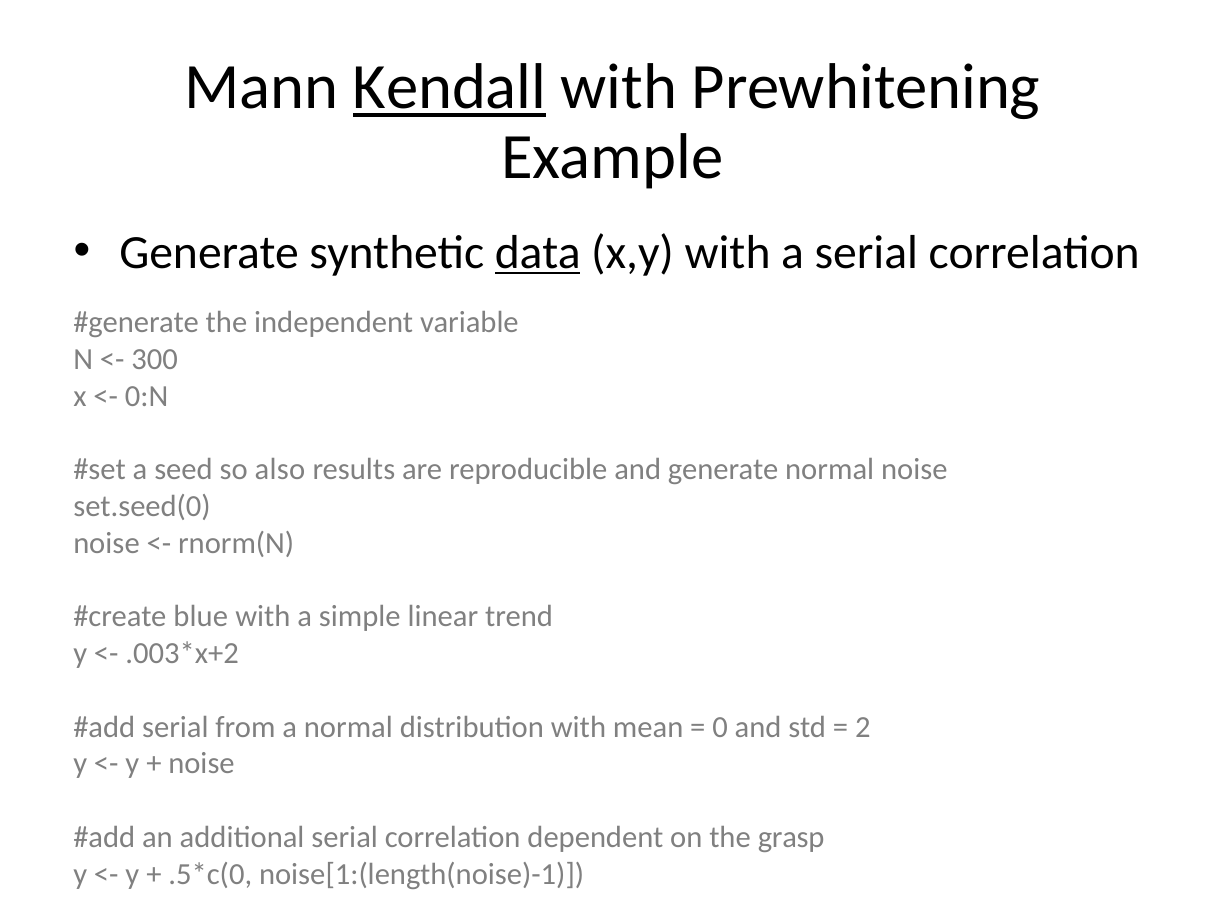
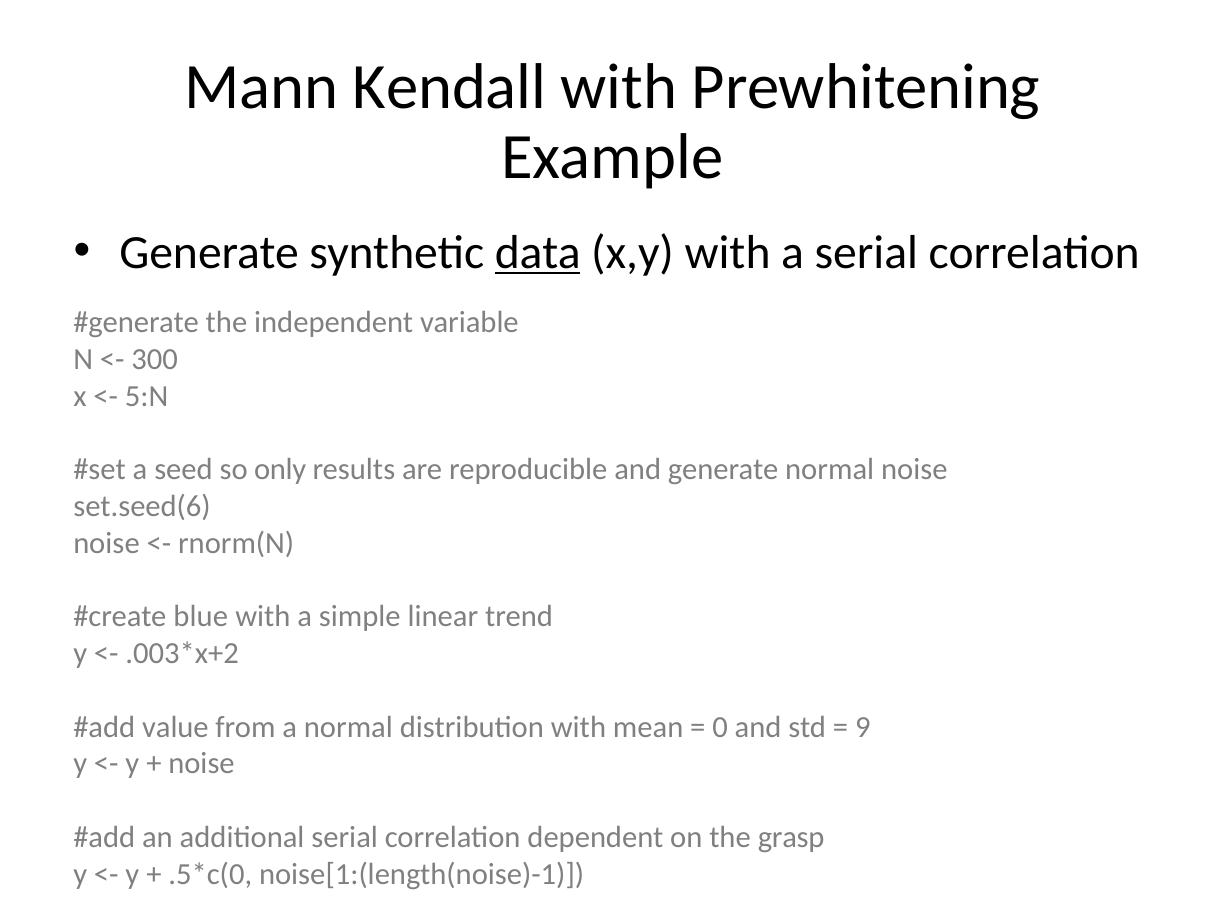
Kendall underline: present -> none (449, 87)
0:N: 0:N -> 5:N (147, 396)
also: also -> only (280, 470)
set.seed(0: set.seed(0 -> set.seed(6 (142, 506)
serial: serial -> value (175, 727)
2: 2 -> 9 (863, 727)
